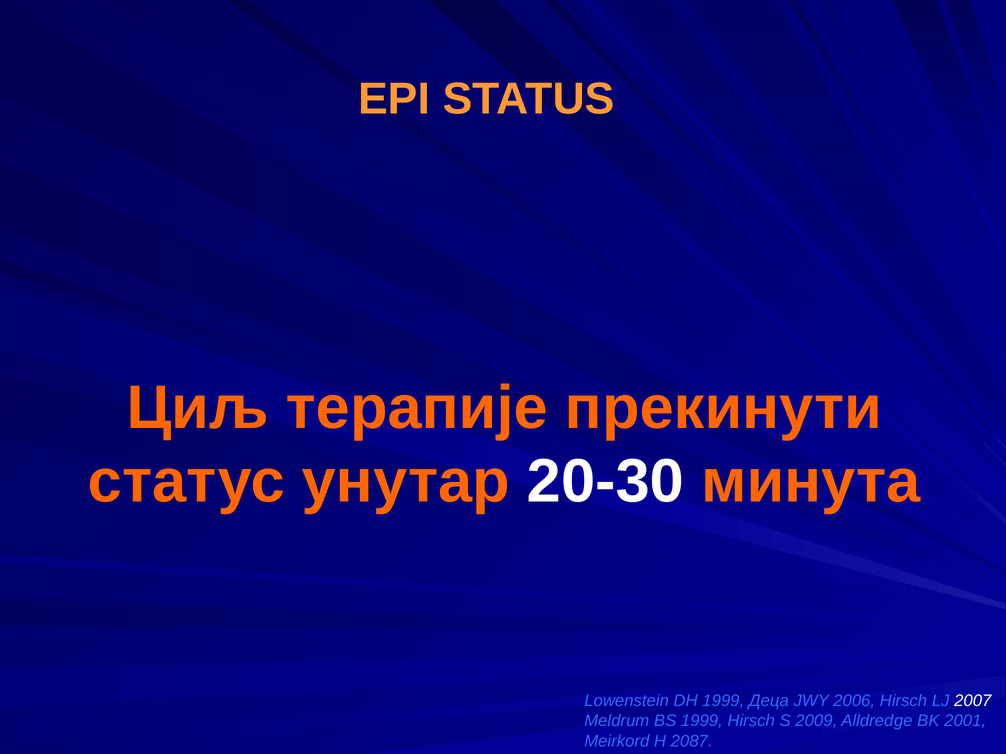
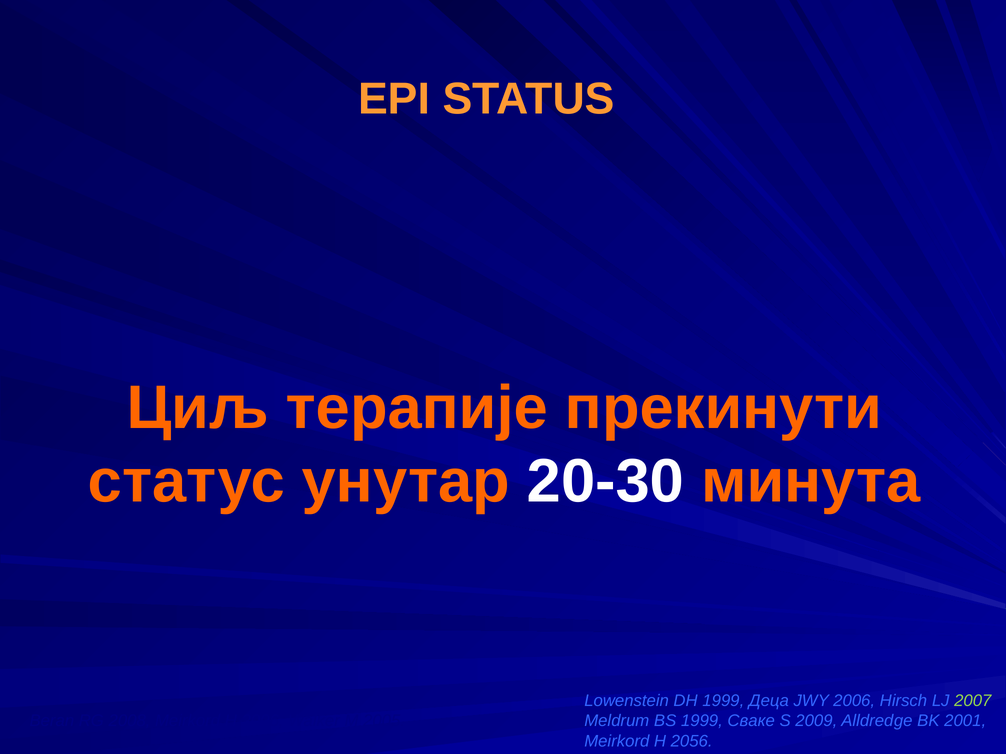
2007 colour: white -> light green (973, 701)
1999 Hirsch: Hirsch -> Сваке (751, 721)
2087: 2087 -> 2056 (692, 742)
